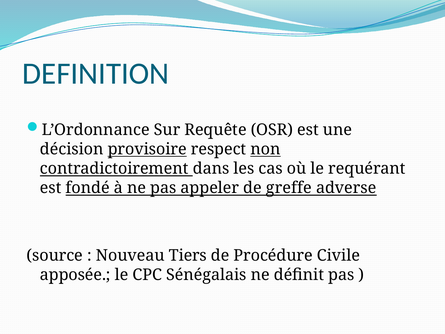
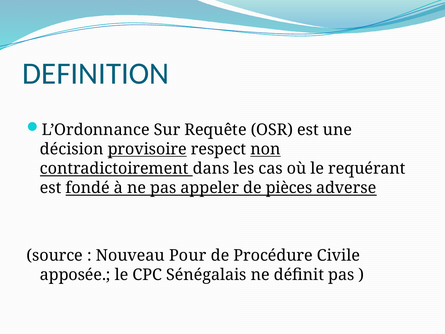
greffe: greffe -> pièces (289, 188)
Tiers: Tiers -> Pour (188, 255)
